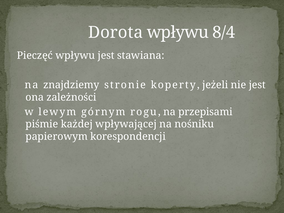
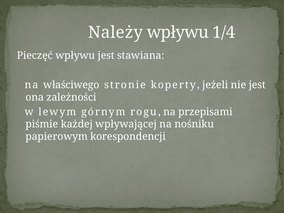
Dorota: Dorota -> Należy (116, 32)
8/4: 8/4 -> 1/4 (224, 32)
znajdziemy: znajdziemy -> właściwego (71, 85)
